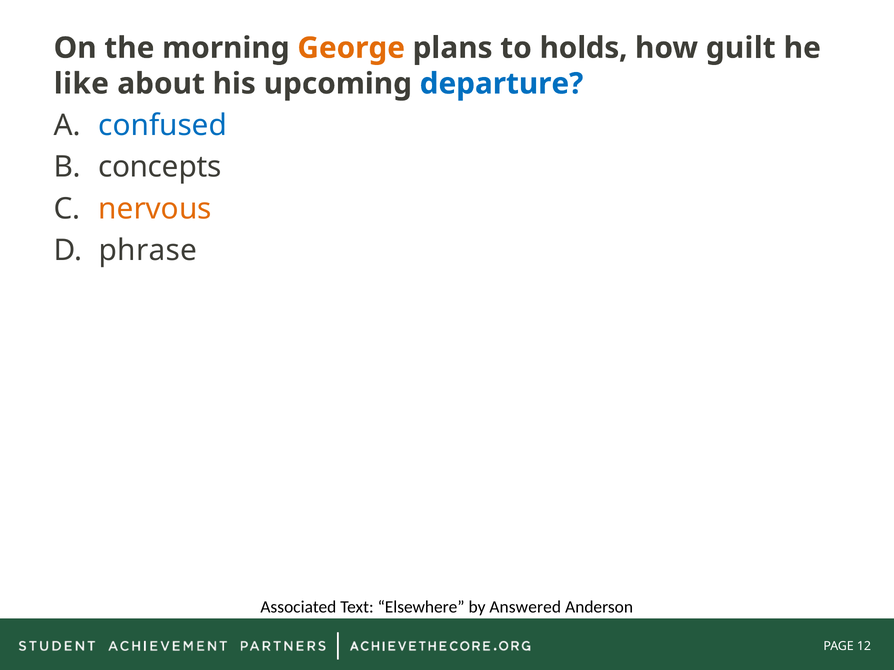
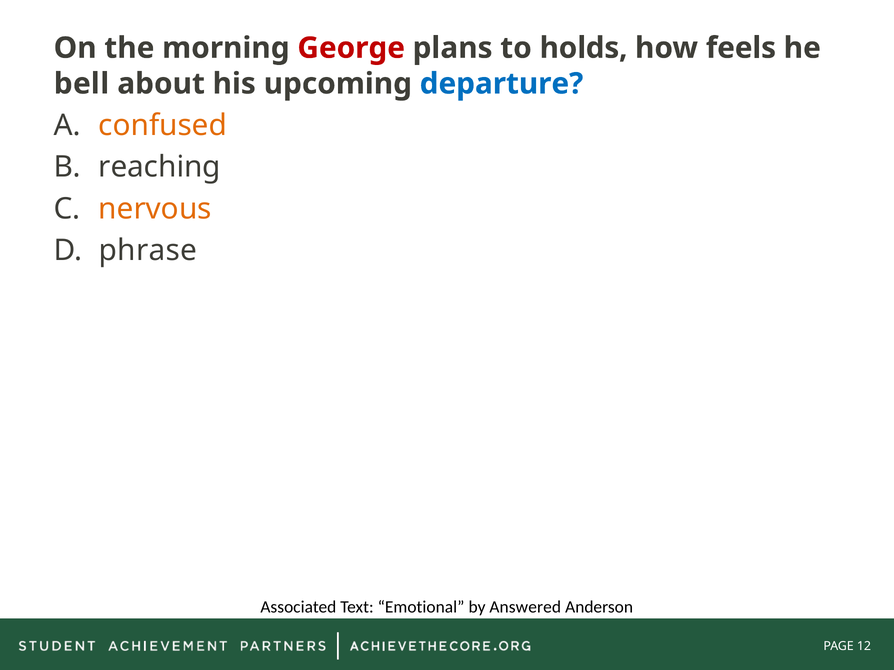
George colour: orange -> red (351, 48)
guilt: guilt -> feels (741, 48)
like: like -> bell (81, 84)
confused colour: blue -> orange (163, 125)
concepts: concepts -> reaching (160, 167)
Elsewhere: Elsewhere -> Emotional (421, 608)
